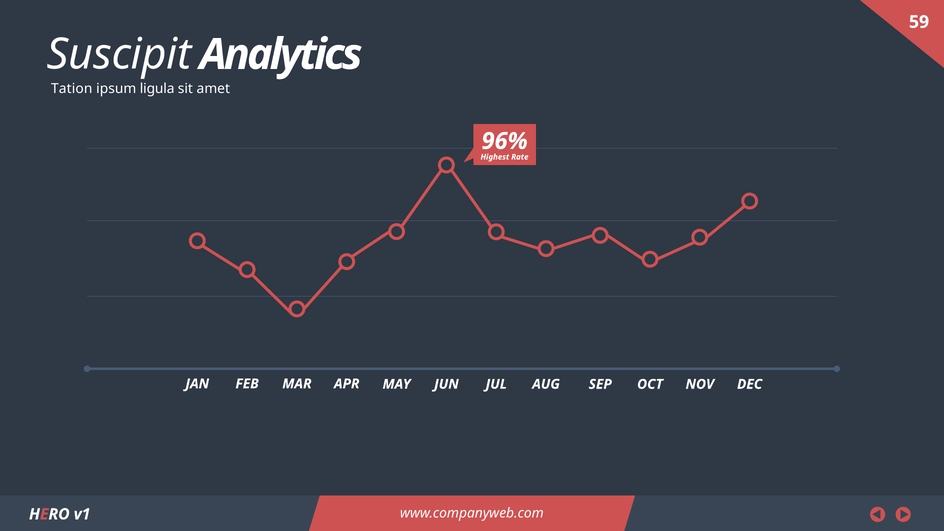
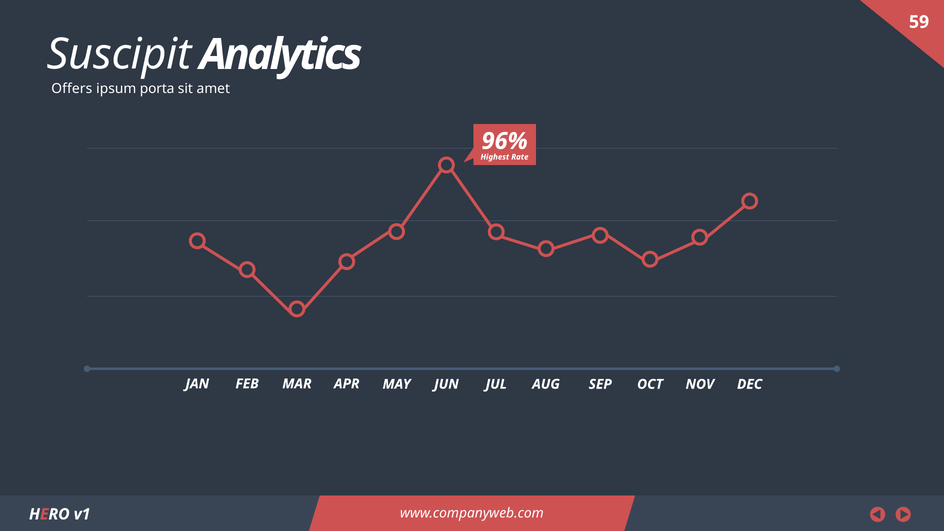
Tation: Tation -> Offers (72, 89)
ligula: ligula -> porta (157, 89)
